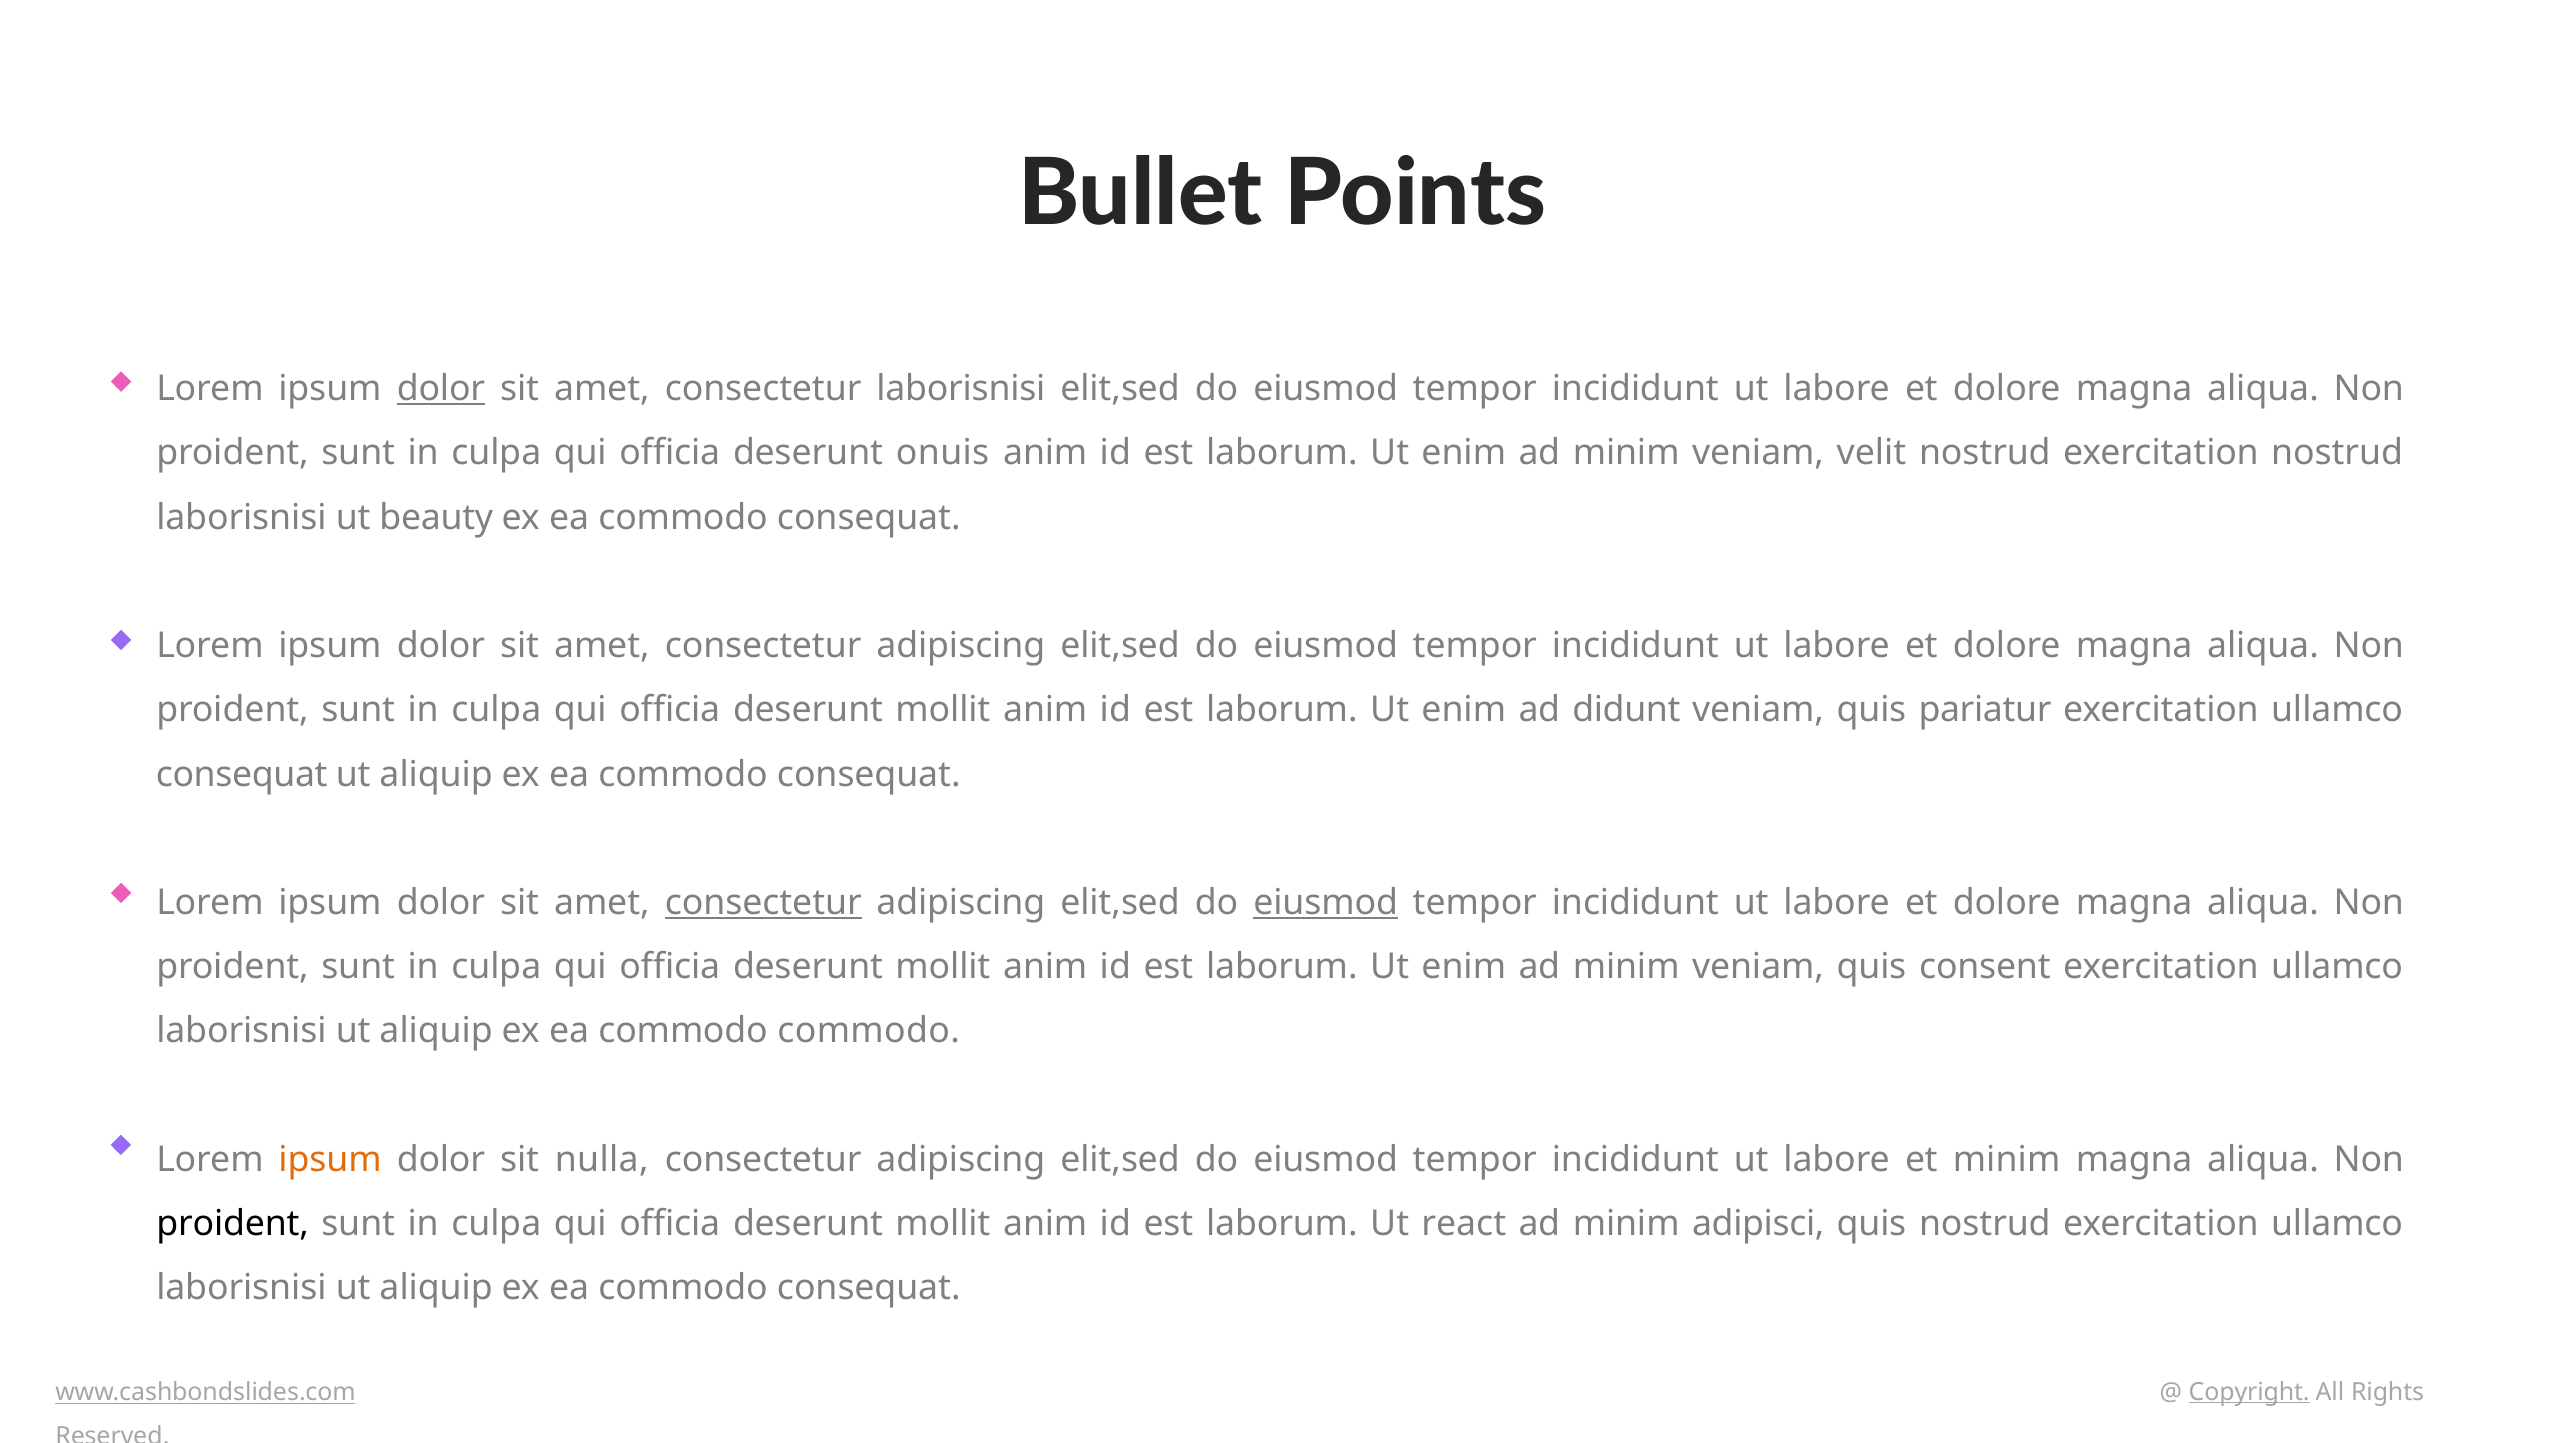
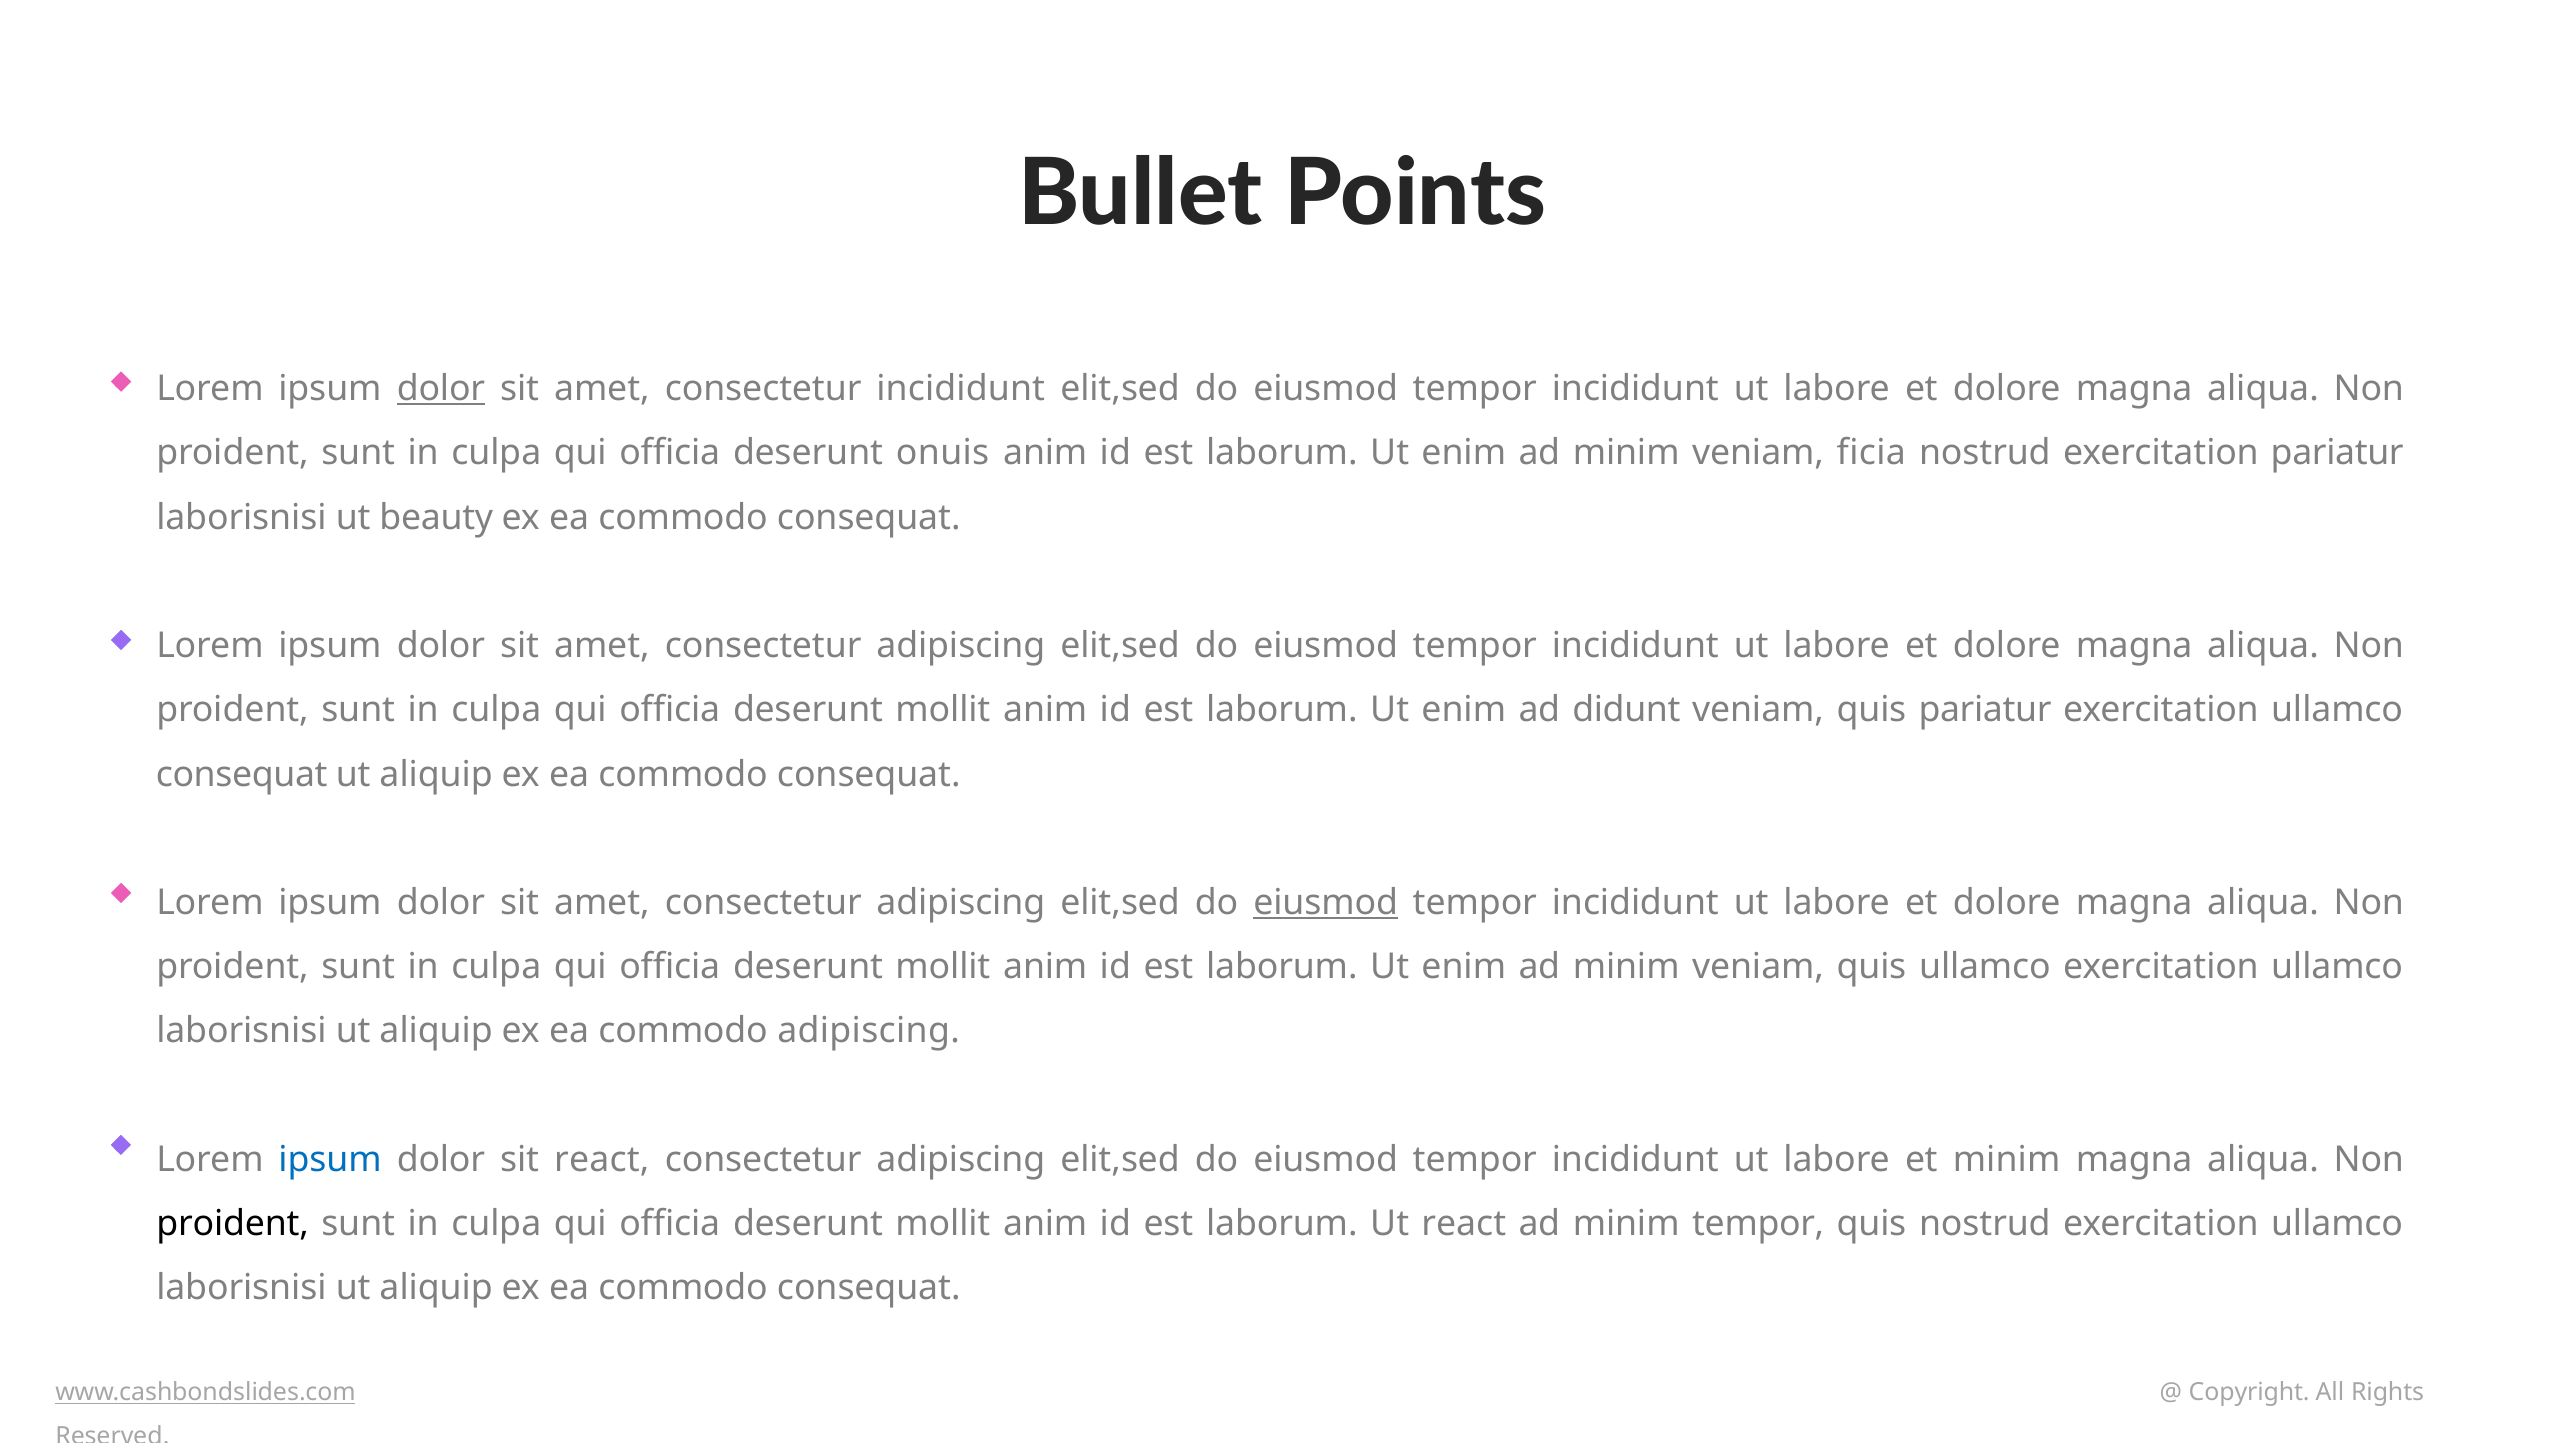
consectetur laborisnisi: laborisnisi -> incididunt (961, 389)
velit: velit -> ficia (1871, 453)
exercitation nostrud: nostrud -> pariatur (2337, 453)
consectetur underline: present -> none (763, 903)
quis consent: consent -> ullamco (1985, 967)
commodo commodo: commodo -> adipiscing (869, 1031)
ipsum colour: orange -> blue (330, 1160)
sit nulla: nulla -> react (602, 1160)
minim adipisci: adipisci -> tempor (1758, 1224)
Copyright underline: present -> none (2249, 1392)
